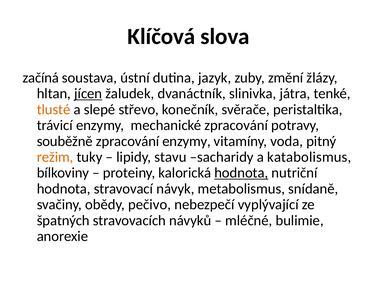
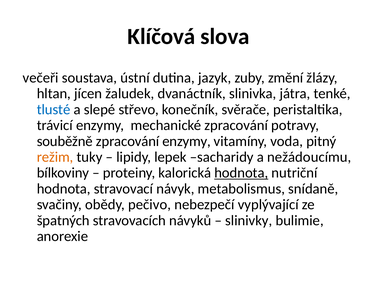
začíná: začíná -> večeři (41, 78)
jícen underline: present -> none (88, 94)
tlusté colour: orange -> blue (54, 109)
stavu: stavu -> lepek (170, 157)
katabolismus: katabolismus -> nežádoucímu (309, 157)
mléčné: mléčné -> slinivky (249, 220)
